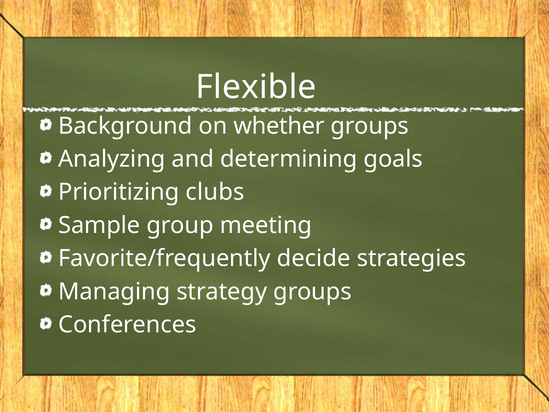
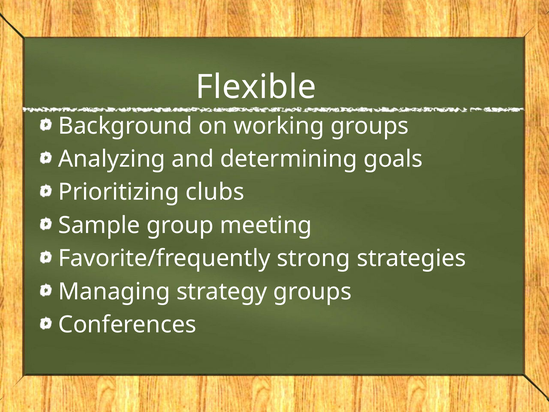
whether: whether -> working (279, 126)
decide: decide -> strong (314, 258)
